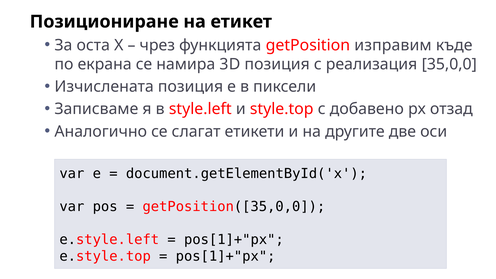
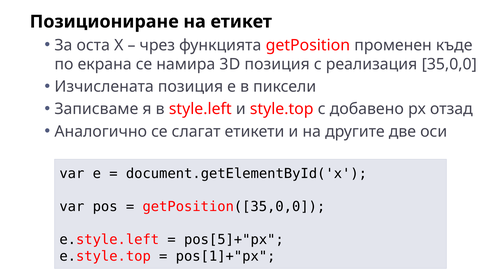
изправим: изправим -> променен (393, 45)
pos[1]+"px: pos[1]+"px -> pos[5]+"px (234, 240)
